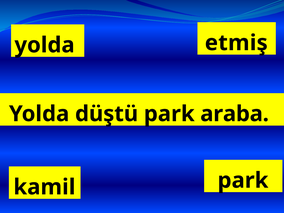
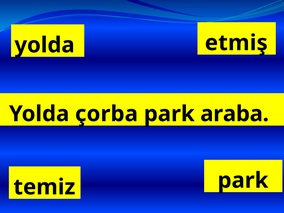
düştü: düştü -> çorba (106, 114)
kamil: kamil -> temiz (44, 187)
